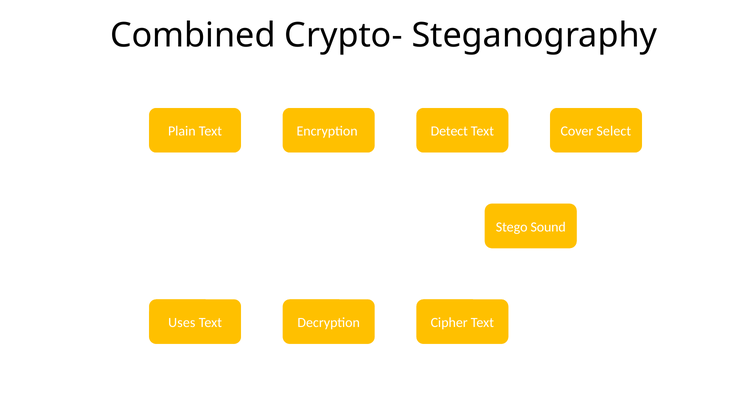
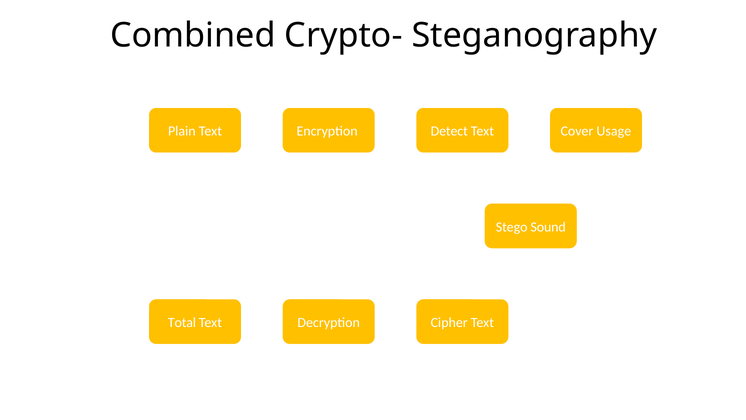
Select: Select -> Usage (614, 131)
Uses: Uses -> Total (182, 322)
